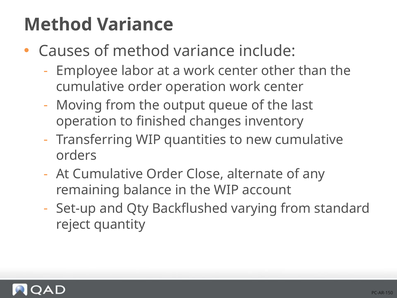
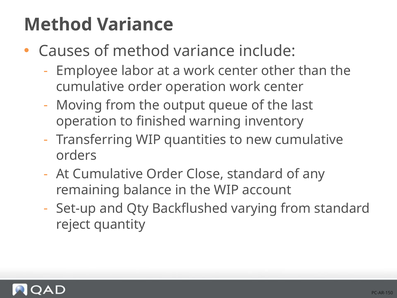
changes: changes -> warning (215, 121)
Close alternate: alternate -> standard (255, 174)
